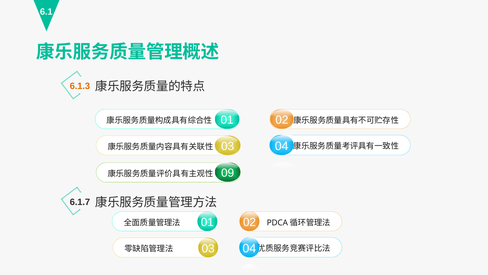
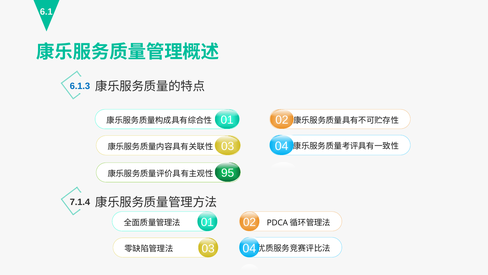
6.1.3 colour: orange -> blue (80, 86)
09: 09 -> 95 (228, 173)
6.1.7: 6.1.7 -> 7.1.4 (80, 202)
